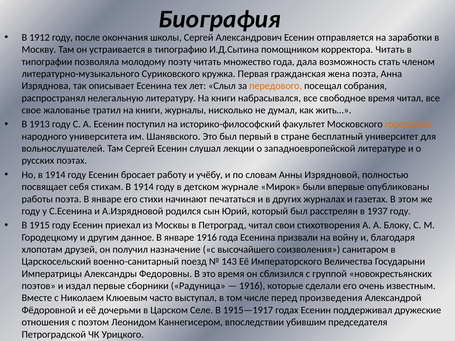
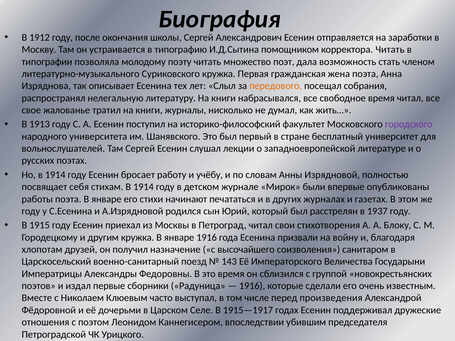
множество года: года -> поэт (284, 62)
городского colour: orange -> purple (409, 124)
другим данное: данное -> кружка (138, 238)
